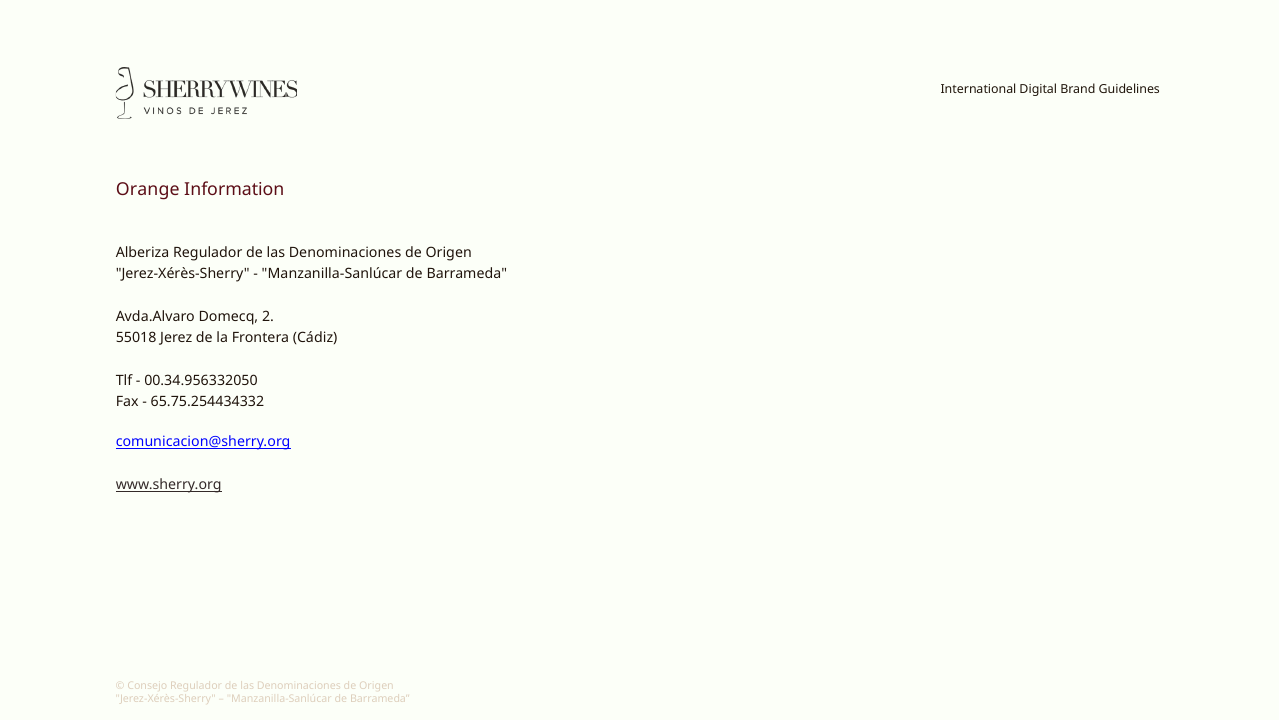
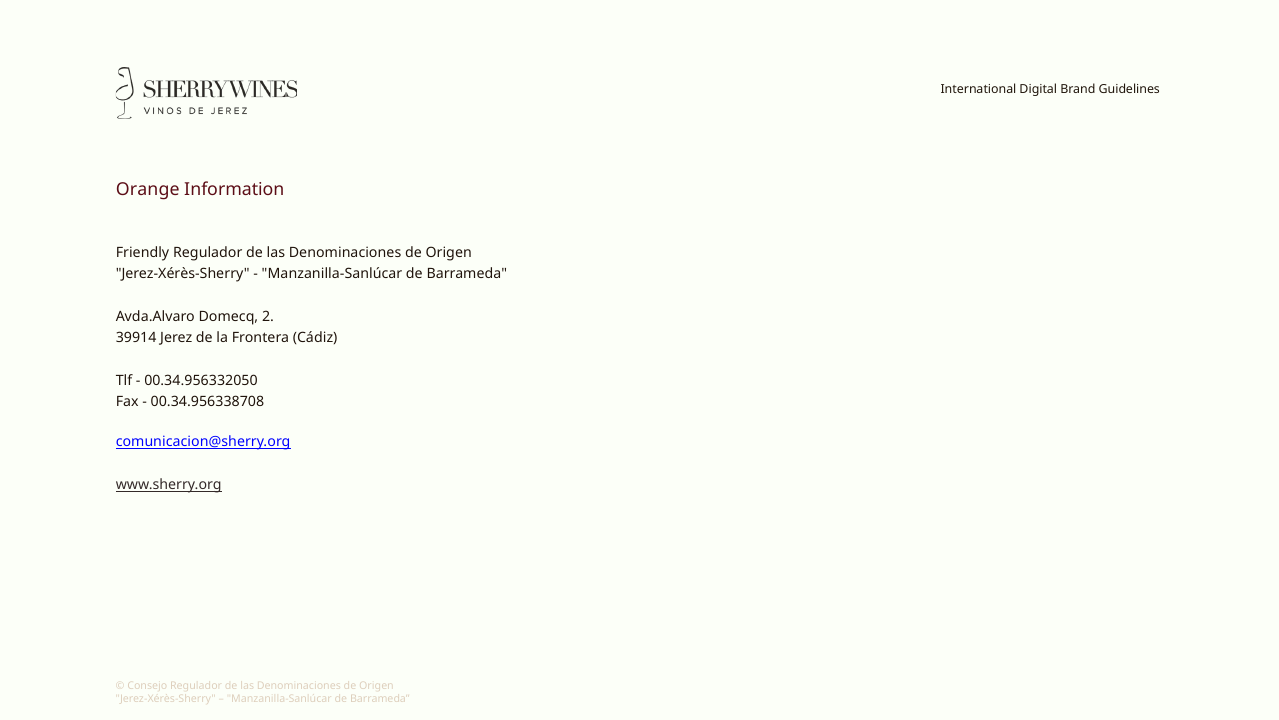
Alberiza: Alberiza -> Friendly (143, 253)
55018: 55018 -> 39914 (136, 338)
65.75.254434332: 65.75.254434332 -> 00.34.956338708 (207, 402)
